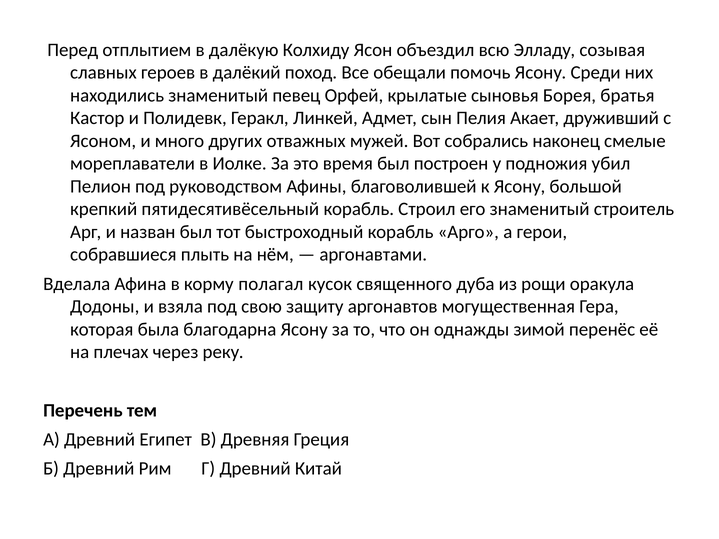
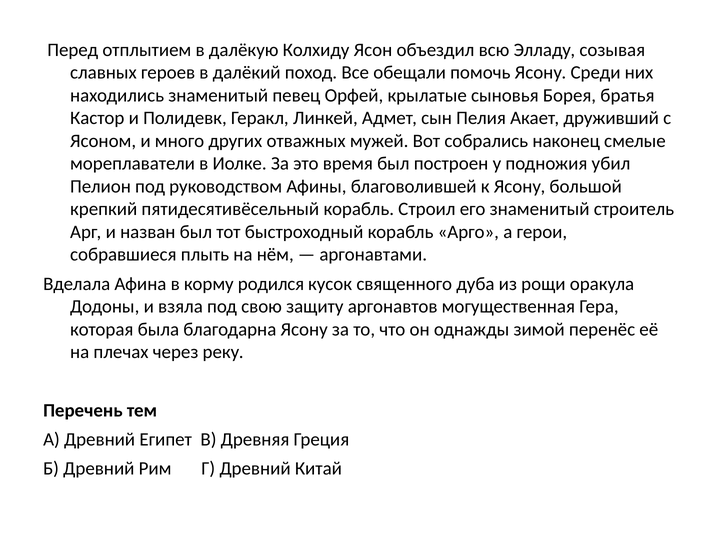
полагал: полагал -> родился (271, 284)
